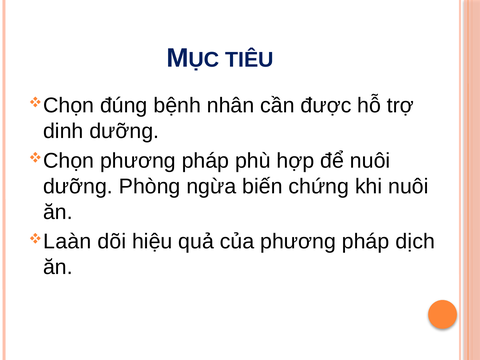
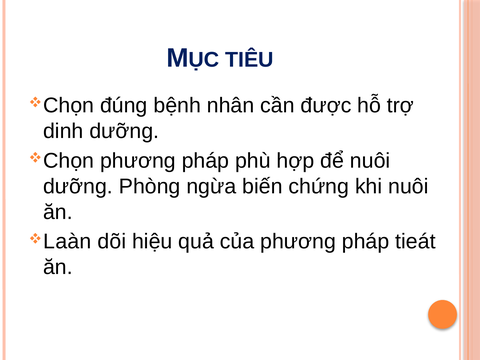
dịch: dịch -> tieát (415, 242)
